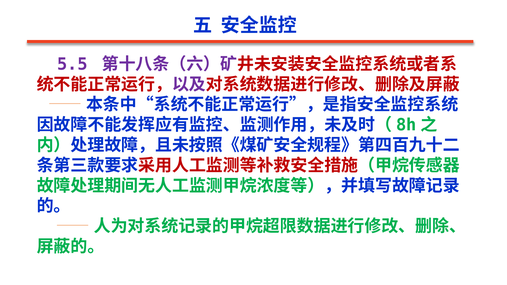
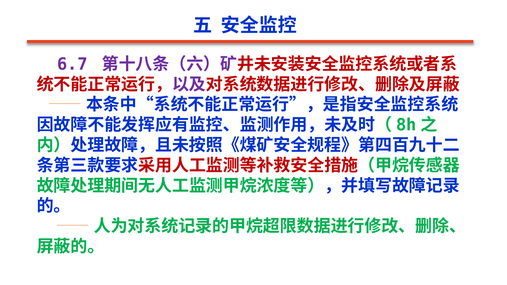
5.5: 5.5 -> 6.7 (72, 64)
